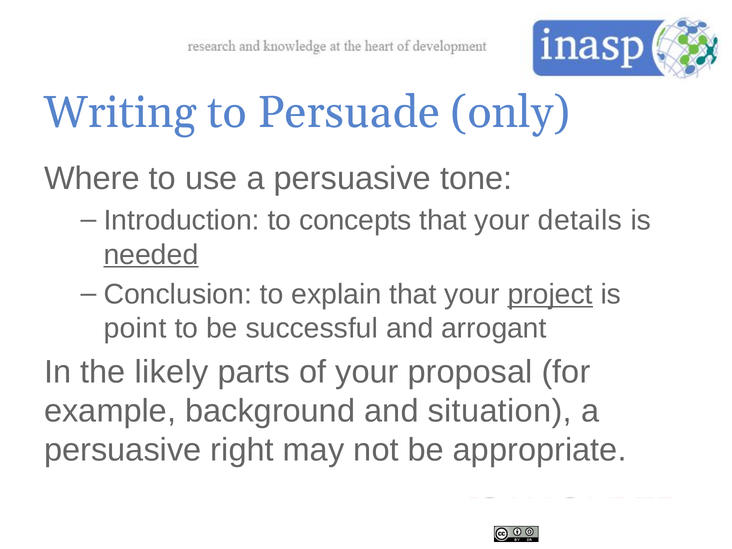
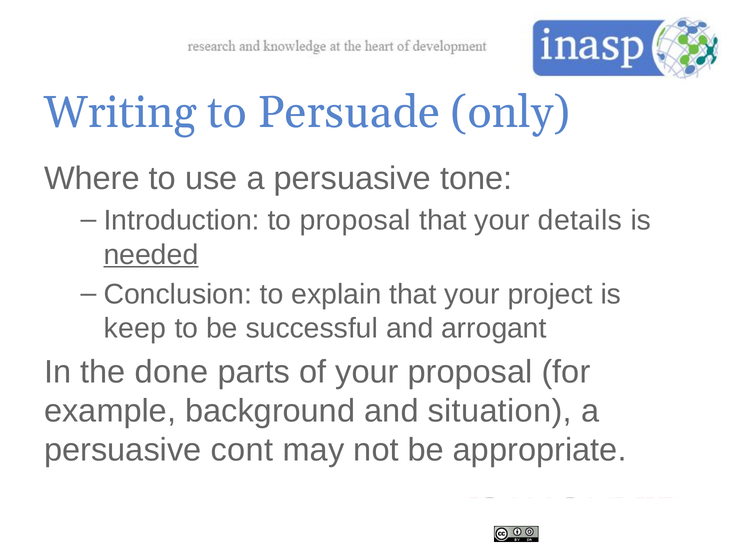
to concepts: concepts -> proposal (355, 221)
project underline: present -> none (550, 294)
point: point -> keep (135, 329)
likely: likely -> done (171, 372)
right: right -> cont (242, 450)
